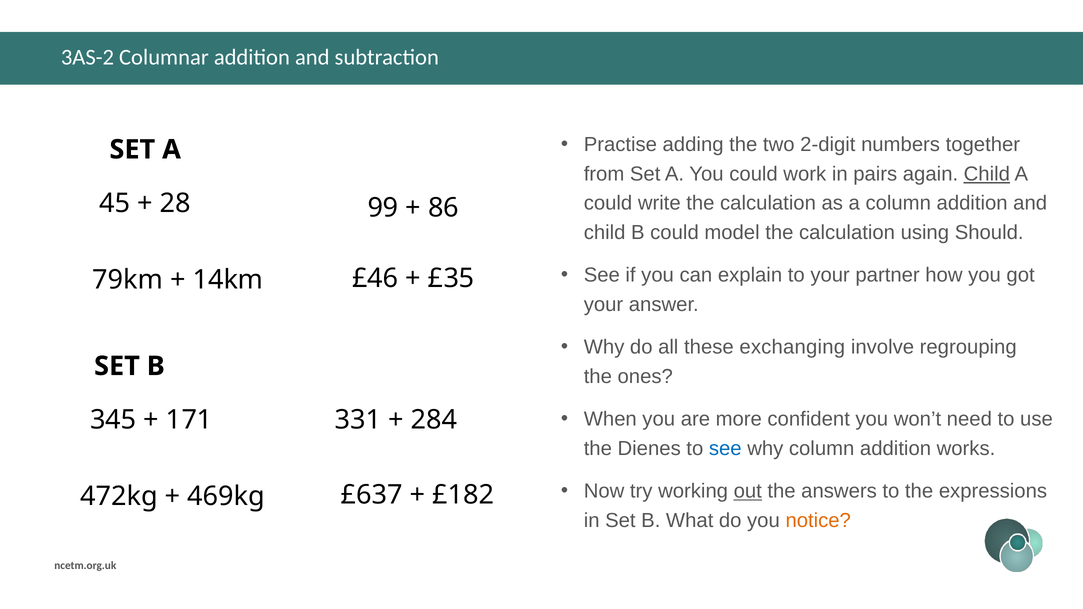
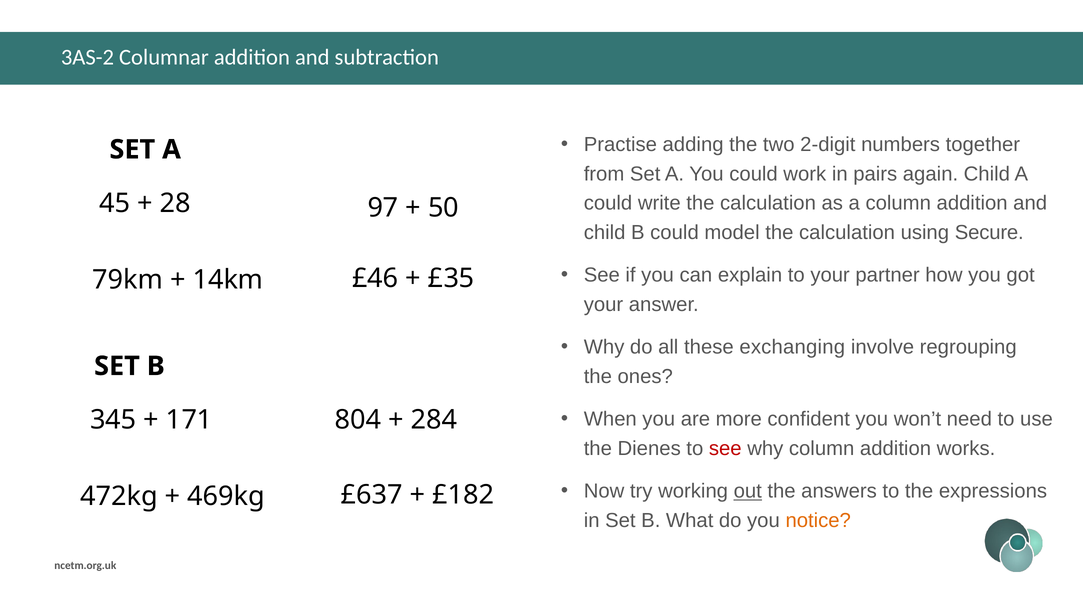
Child underline: present -> none (987, 174)
99: 99 -> 97 (383, 208)
86: 86 -> 50 (443, 208)
Should: Should -> Secure (989, 233)
331: 331 -> 804 (358, 420)
see colour: blue -> red (725, 449)
